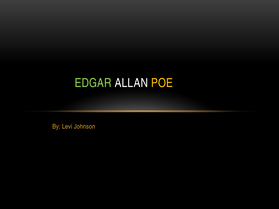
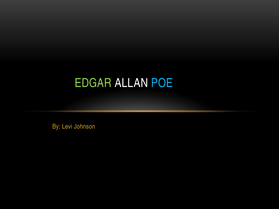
POE colour: yellow -> light blue (162, 83)
